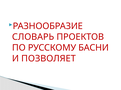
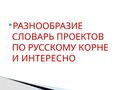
БАСНИ: БАСНИ -> КОРНЕ (94, 48)
ПОЗВОЛЯЕТ: ПОЗВОЛЯЕТ -> ИНТЕРЕСНО (49, 59)
